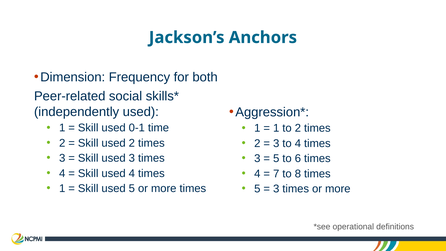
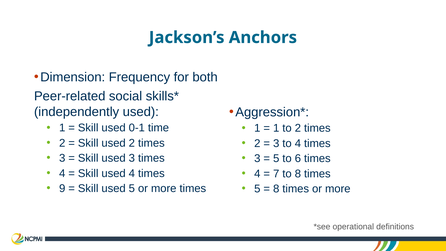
1: 1 -> 9 (62, 188)
3: 3 -> 8 (276, 189)
